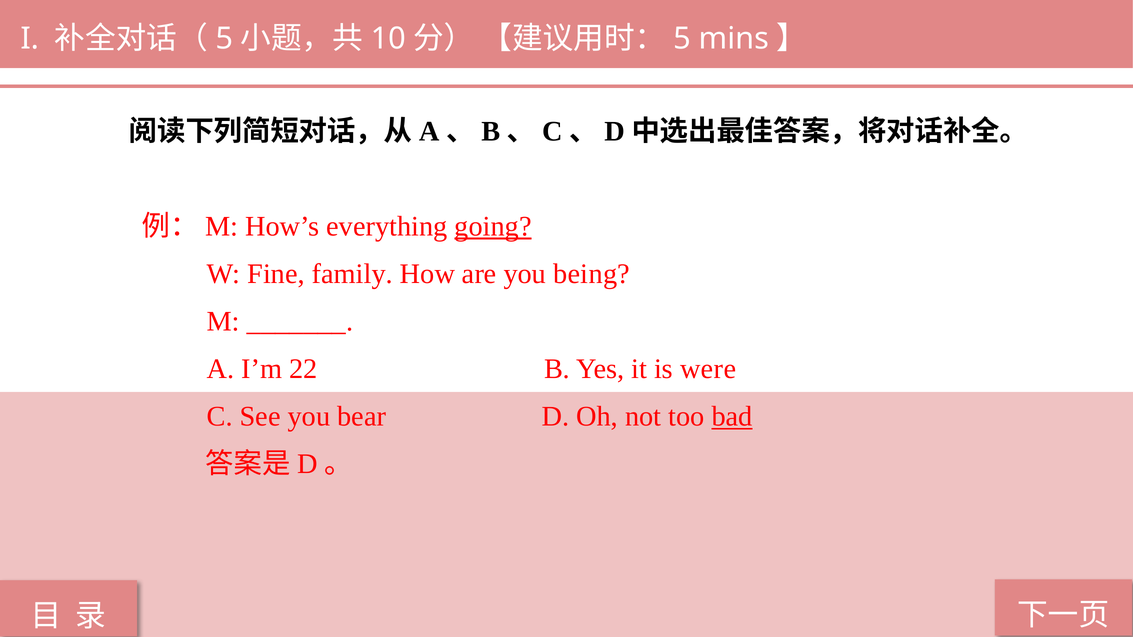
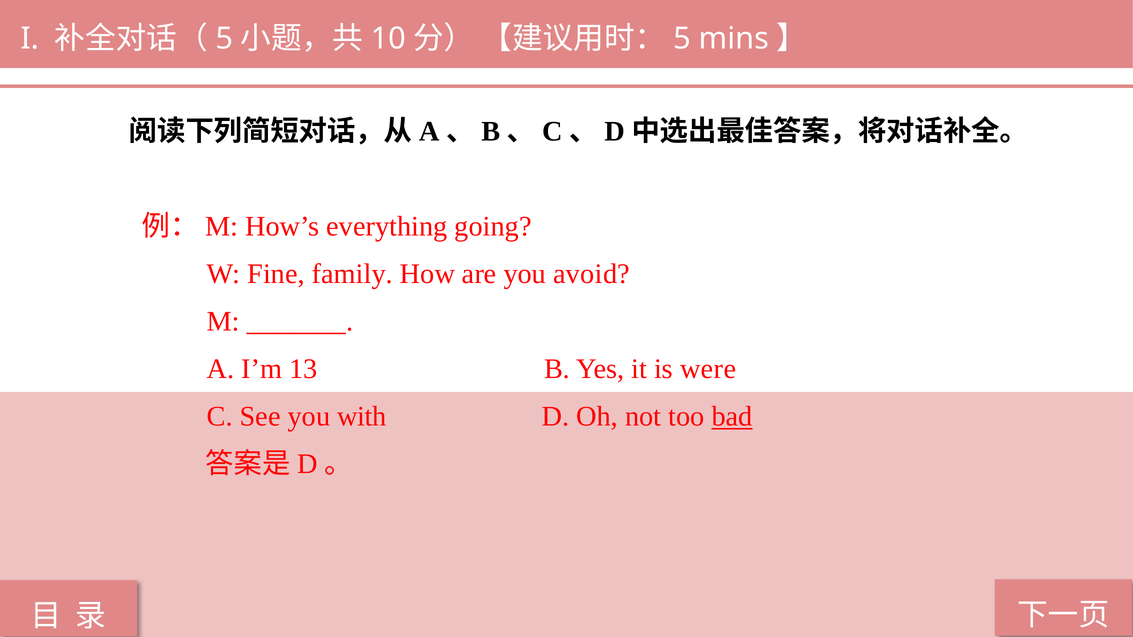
going underline: present -> none (493, 227)
being: being -> avoid (592, 274)
22: 22 -> 13 (303, 369)
bear: bear -> with (362, 417)
